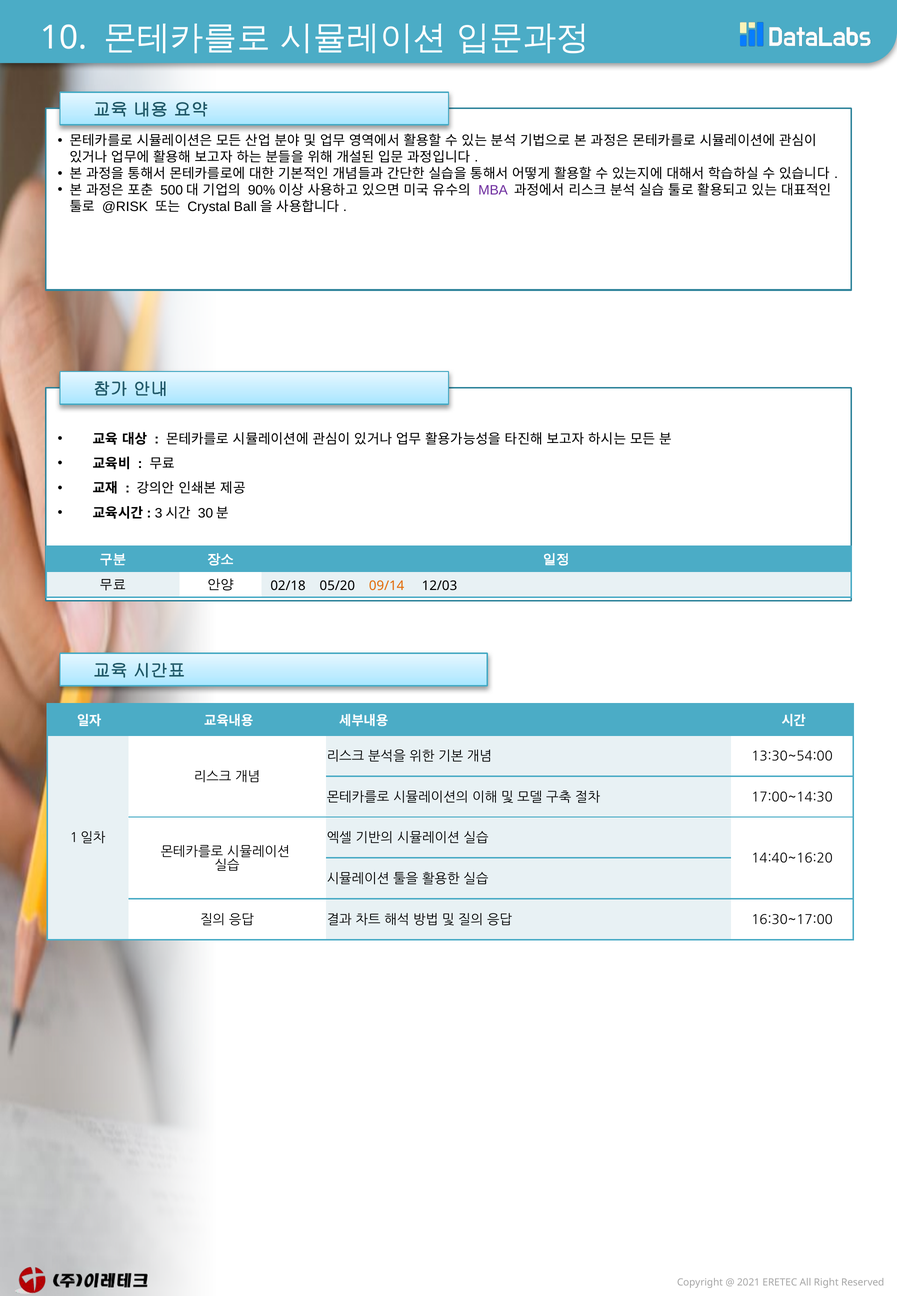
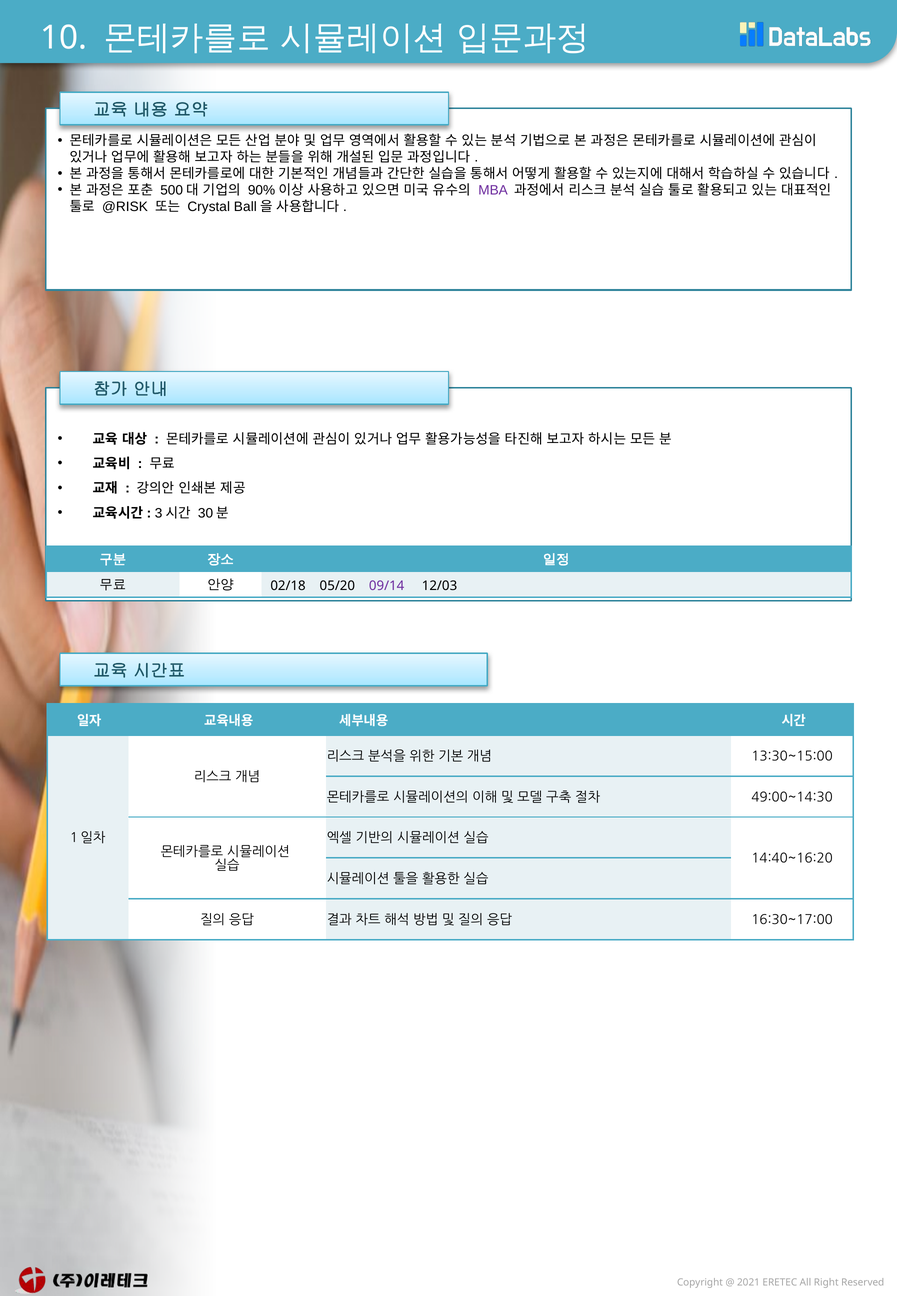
09/14 colour: orange -> purple (387, 586)
13:30~54:00: 13:30~54:00 -> 13:30~15:00 (792, 756)
17:00~14:30: 17:00~14:30 -> 49:00~14:30 (792, 797)
